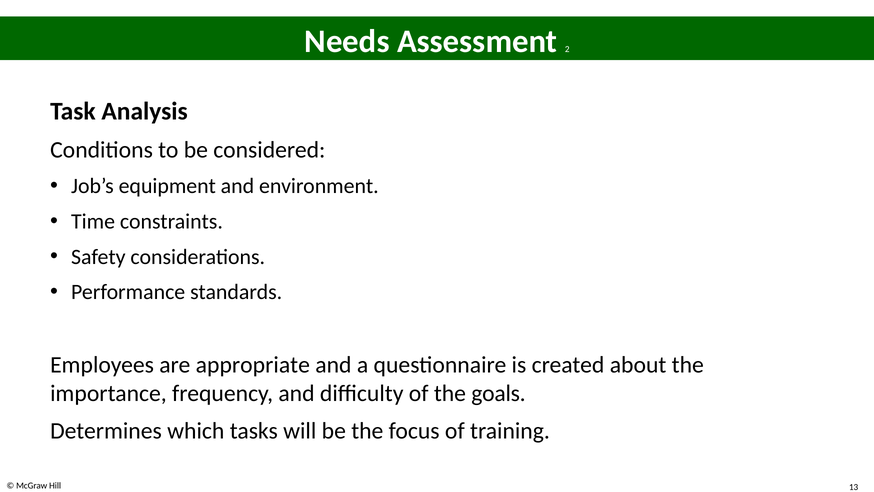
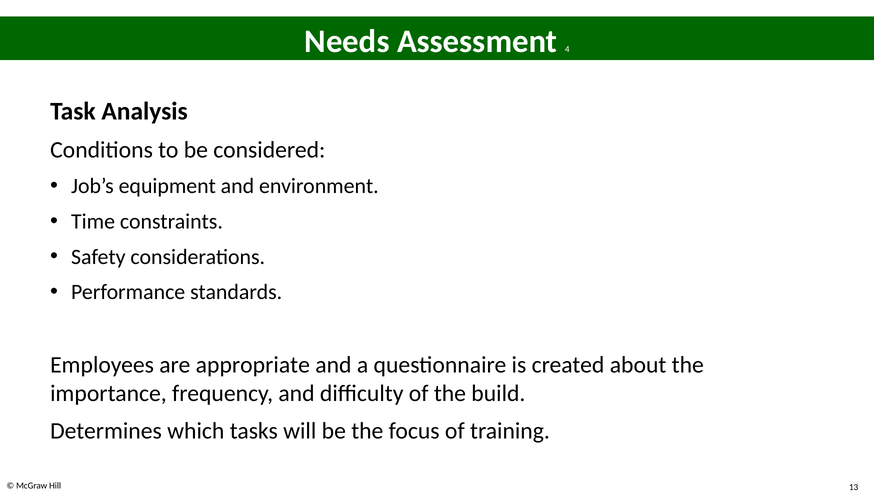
2: 2 -> 4 (567, 49)
goals: goals -> build (498, 393)
